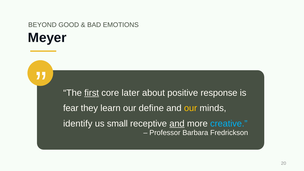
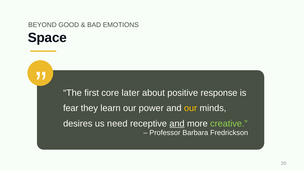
Meyer: Meyer -> Space (47, 38)
first underline: present -> none (92, 93)
define: define -> power (151, 108)
identify: identify -> desires (78, 124)
small: small -> need (117, 124)
creative colour: light blue -> light green (229, 124)
